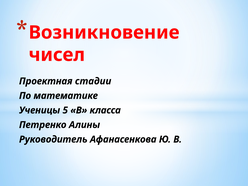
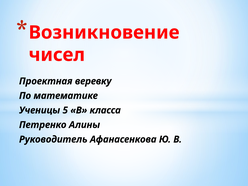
стадии: стадии -> веревку (93, 81)
